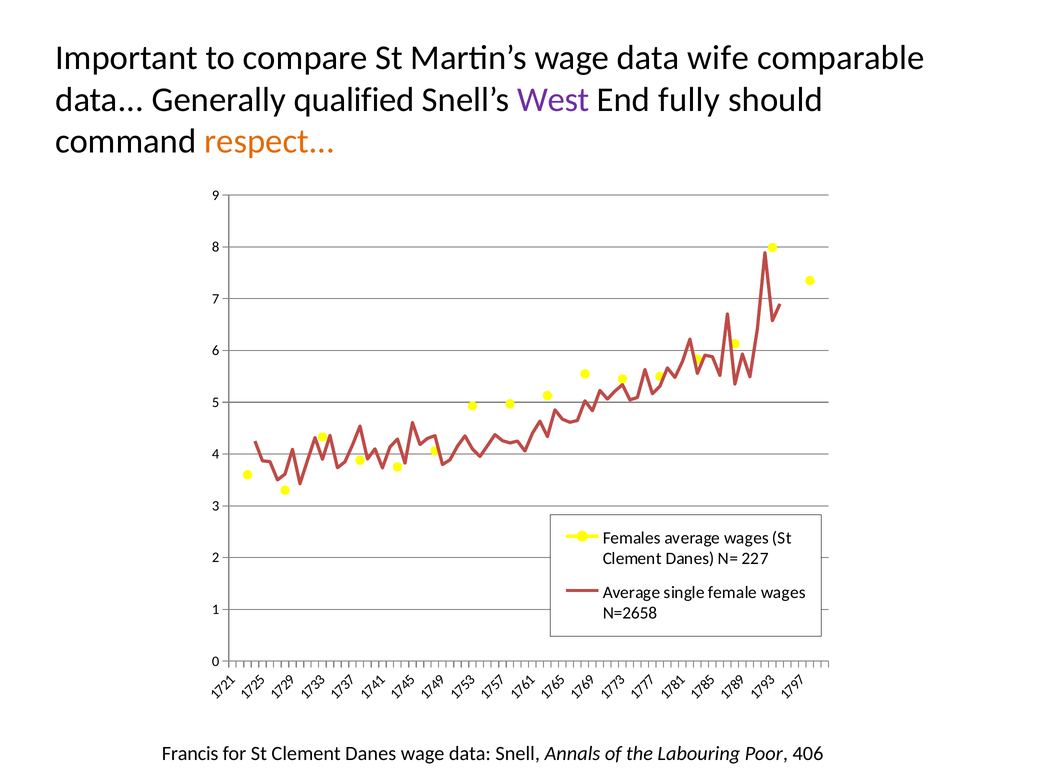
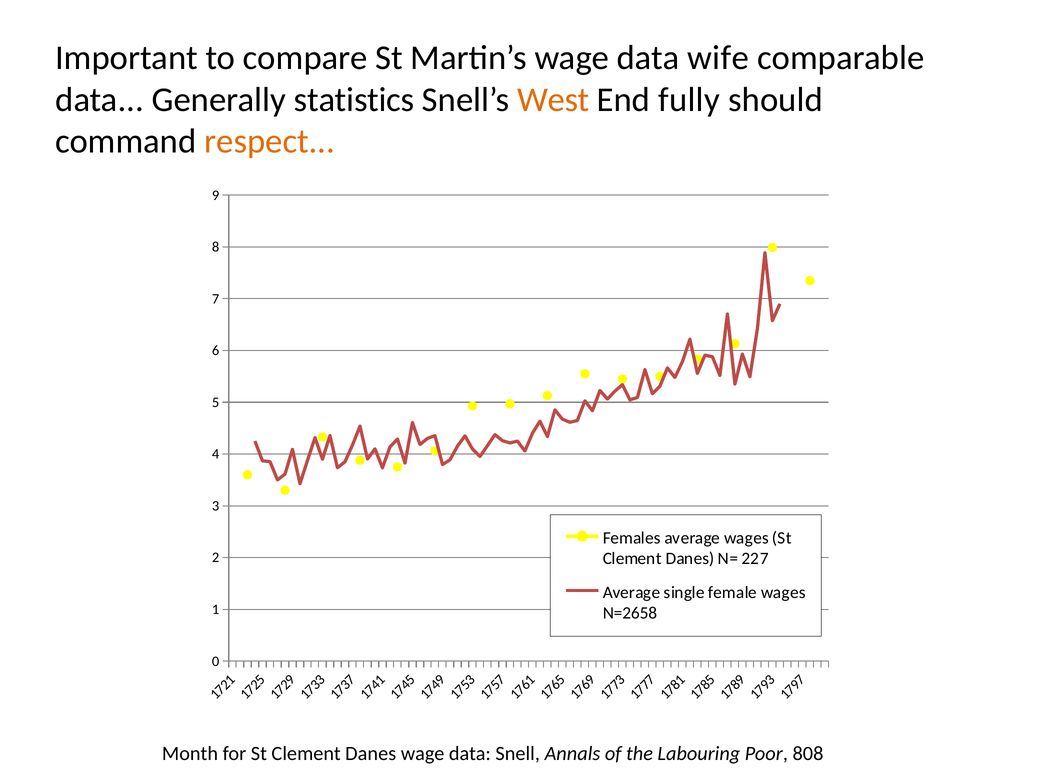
qualified: qualified -> statistics (354, 100)
West colour: purple -> orange (553, 100)
Francis: Francis -> Month (190, 754)
406: 406 -> 808 (808, 754)
